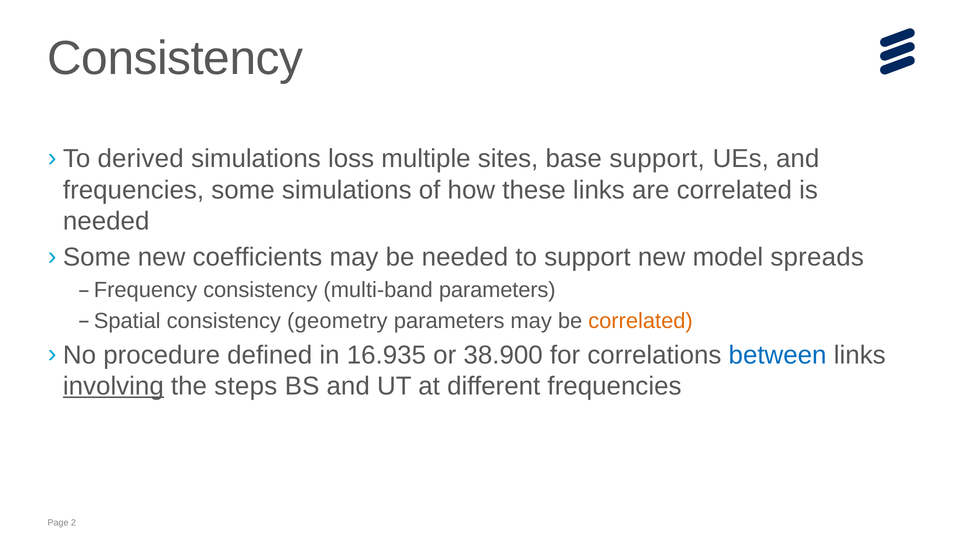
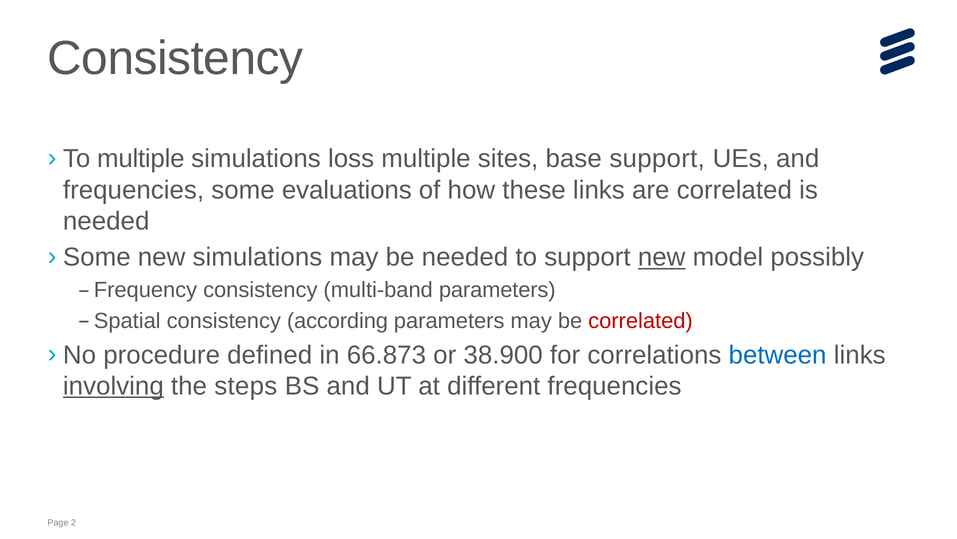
To derived: derived -> multiple (141, 159)
some simulations: simulations -> evaluations (347, 190)
new coefficients: coefficients -> simulations (257, 257)
new underline: none -> present (662, 257)
spreads: spreads -> possibly (817, 257)
geometry: geometry -> according (337, 321)
correlated colour: orange -> red (641, 321)
16.935: 16.935 -> 66.873 (386, 355)
